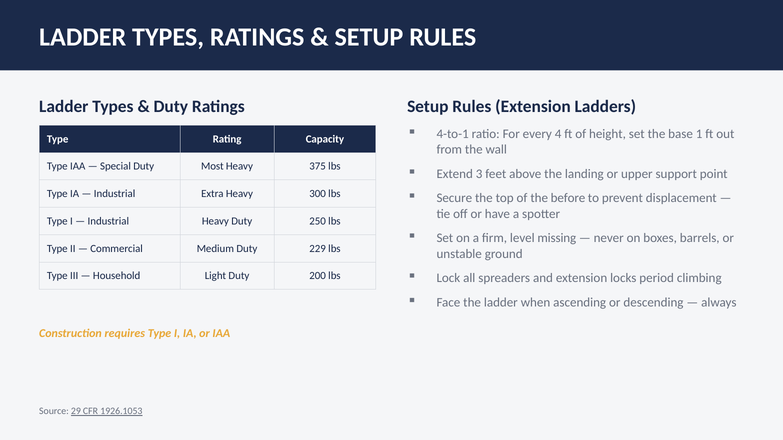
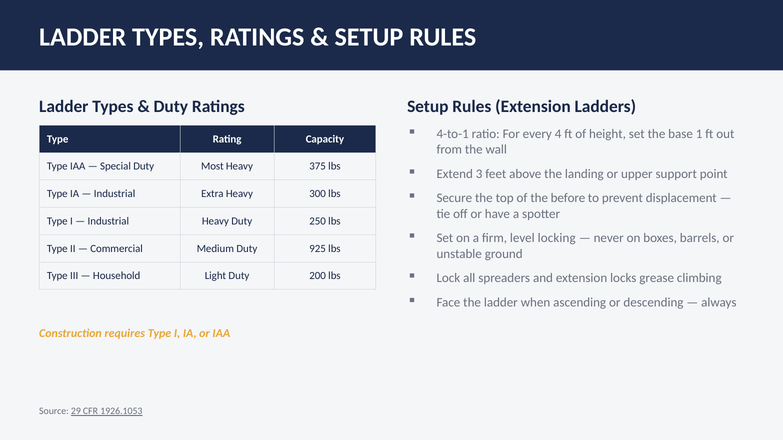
missing: missing -> locking (557, 238)
229: 229 -> 925 (318, 249)
period: period -> grease (657, 278)
